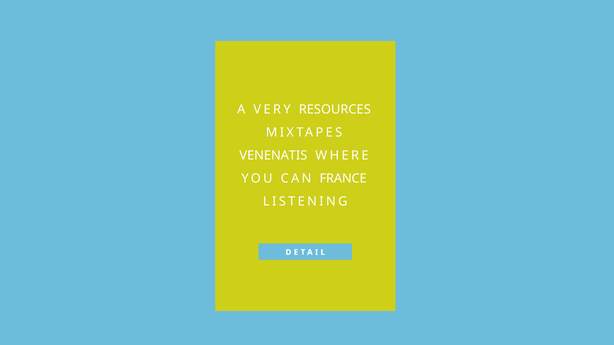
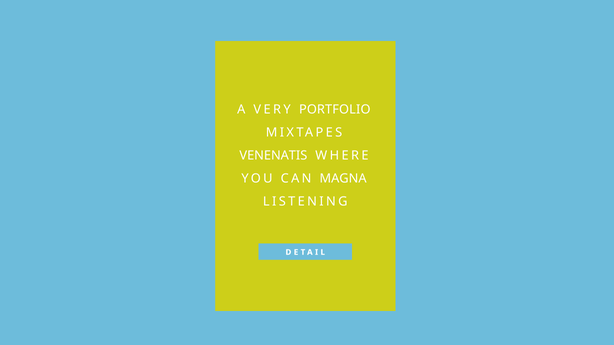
RESOURCES: RESOURCES -> PORTFOLIO (335, 110)
FRANCE: FRANCE -> MAGNA (343, 179)
